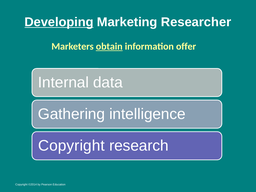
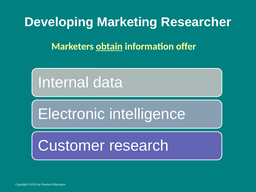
Developing underline: present -> none (59, 22)
Gathering: Gathering -> Electronic (71, 114)
Copyright: Copyright -> Customer (71, 146)
